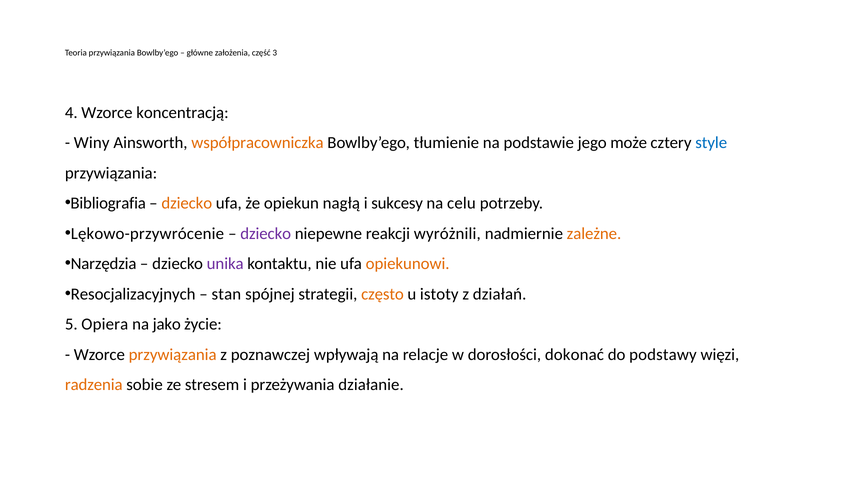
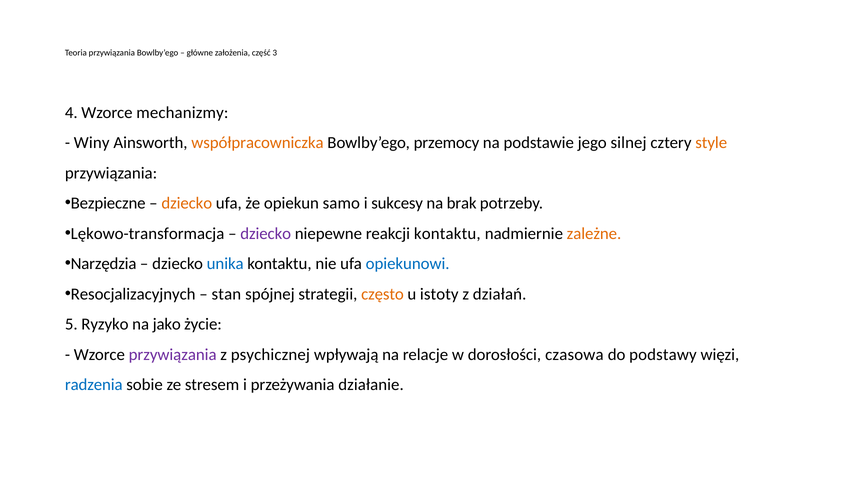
koncentracją: koncentracją -> mechanizmy (182, 112)
tłumienie: tłumienie -> przemocy (446, 143)
może: może -> silnej (629, 143)
style colour: blue -> orange (711, 143)
Bibliografia: Bibliografia -> Bezpieczne (108, 203)
nagłą: nagłą -> samo (341, 203)
celu: celu -> brak (462, 203)
Lękowo-przywrócenie: Lękowo-przywrócenie -> Lękowo-transformacja (148, 233)
reakcji wyróżnili: wyróżnili -> kontaktu (447, 233)
unika colour: purple -> blue (225, 264)
opiekunowi colour: orange -> blue (408, 264)
Opiera: Opiera -> Ryzyko (105, 324)
przywiązania colour: orange -> purple (173, 354)
poznawczej: poznawczej -> psychicznej (270, 354)
dokonać: dokonać -> czasowa (574, 354)
radzenia colour: orange -> blue (94, 385)
